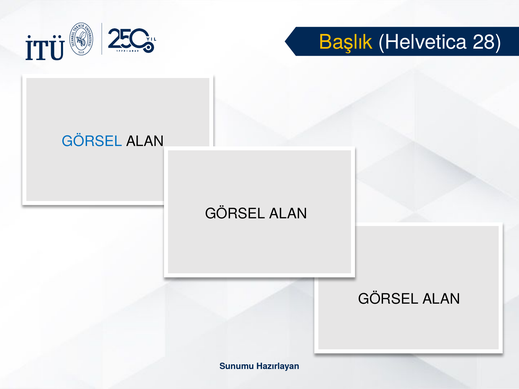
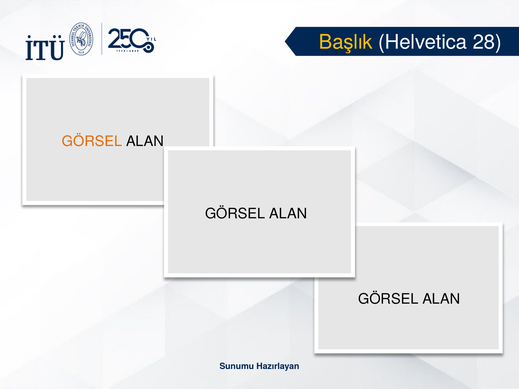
GÖRSEL colour: blue -> orange (92, 142)
